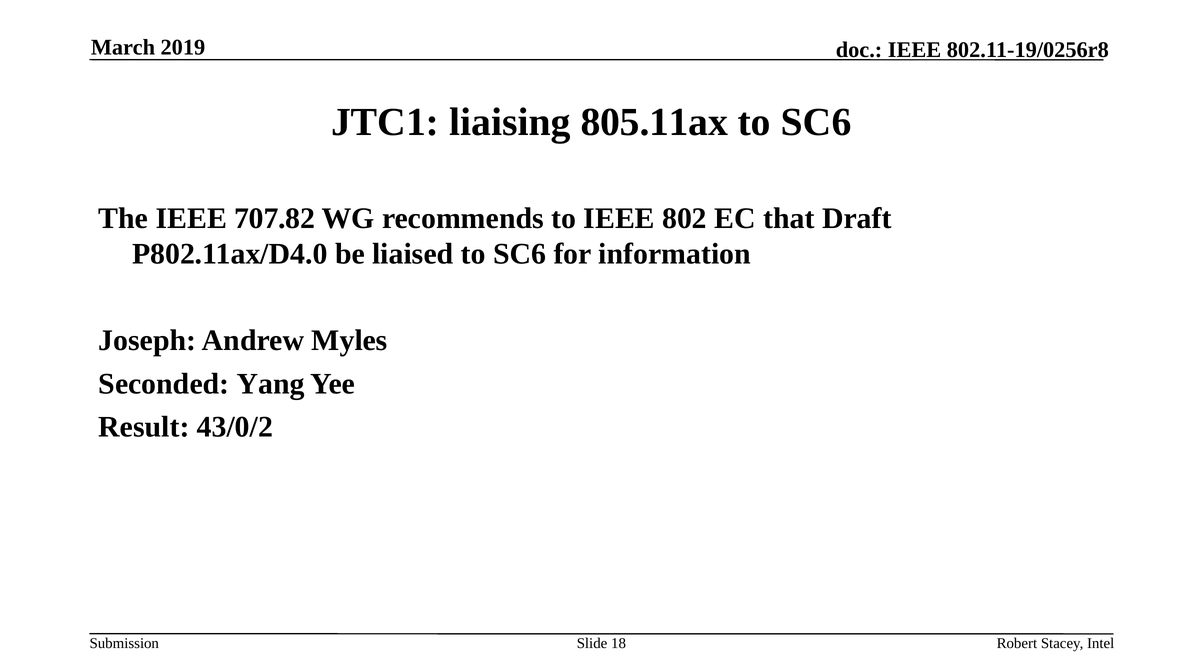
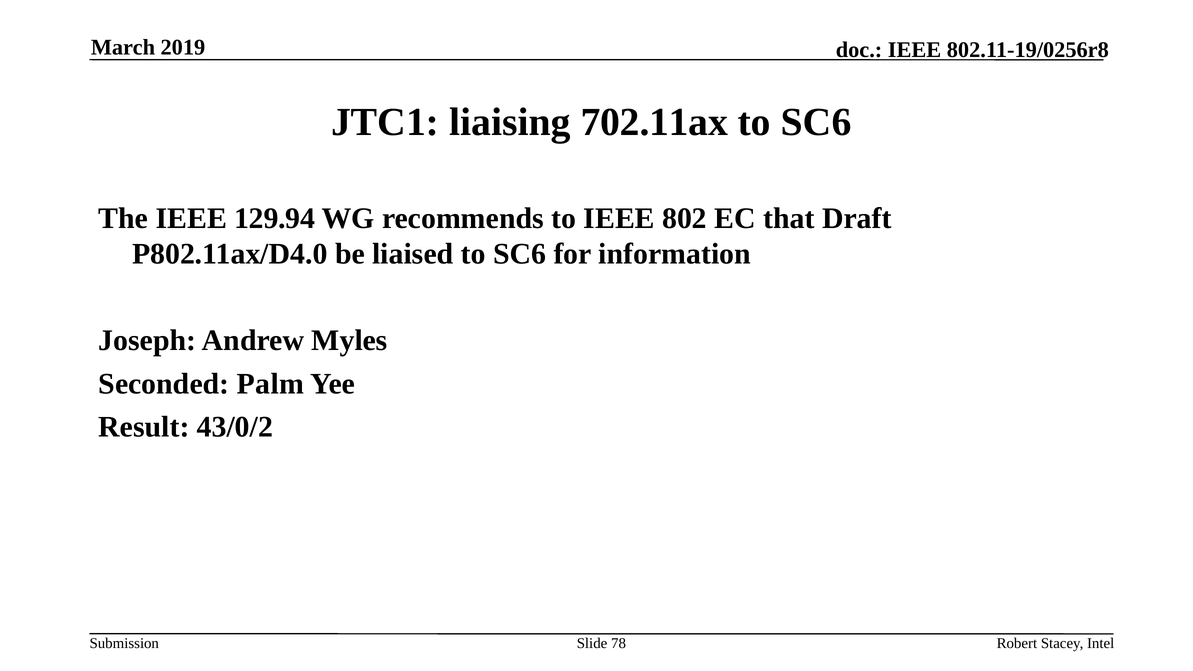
805.11ax: 805.11ax -> 702.11ax (654, 122)
707.82: 707.82 -> 129.94 (275, 218)
Yang: Yang -> Palm (270, 384)
18: 18 -> 78 (619, 644)
